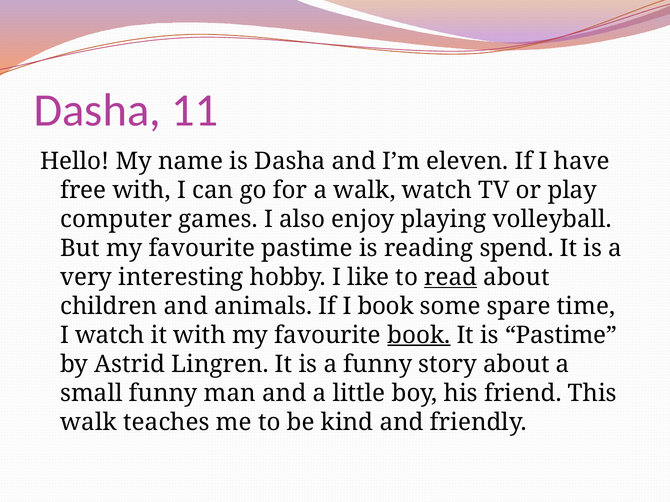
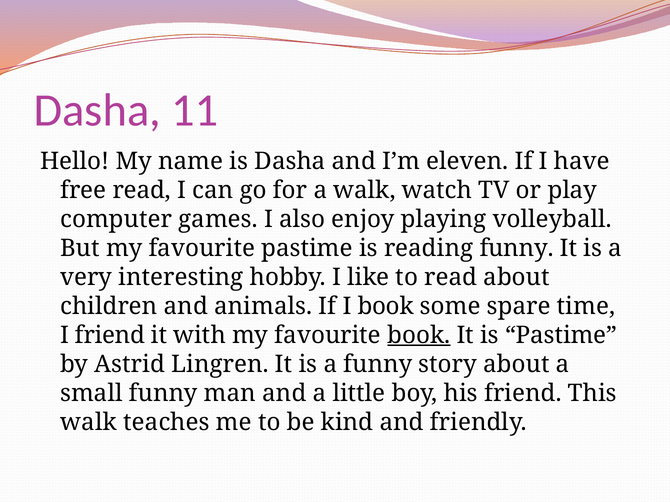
free with: with -> read (142, 190)
reading spend: spend -> funny (517, 248)
read underline: present -> none (451, 277)
I watch: watch -> friend (110, 335)
